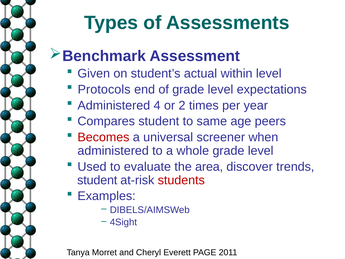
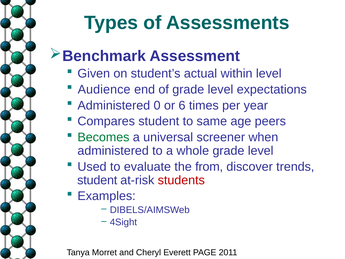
Protocols: Protocols -> Audience (104, 89)
4: 4 -> 0 (157, 105)
2: 2 -> 6 (182, 105)
Becomes colour: red -> green (103, 137)
area: area -> from (209, 167)
